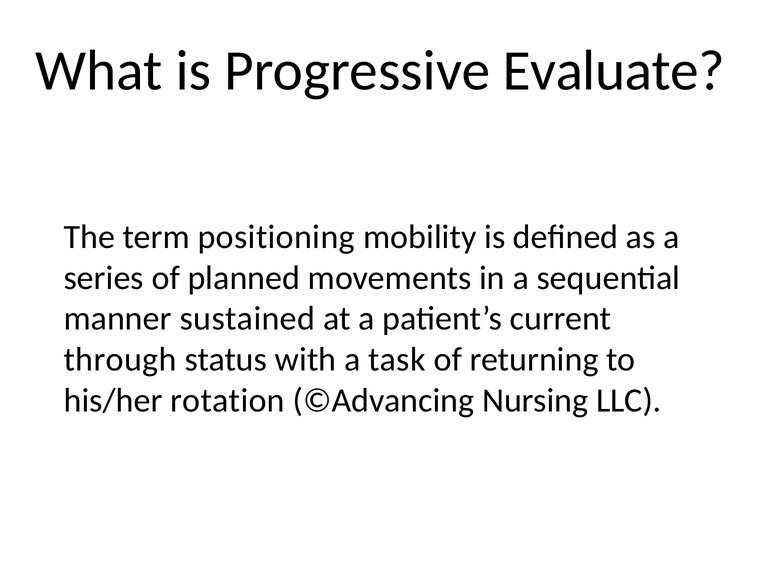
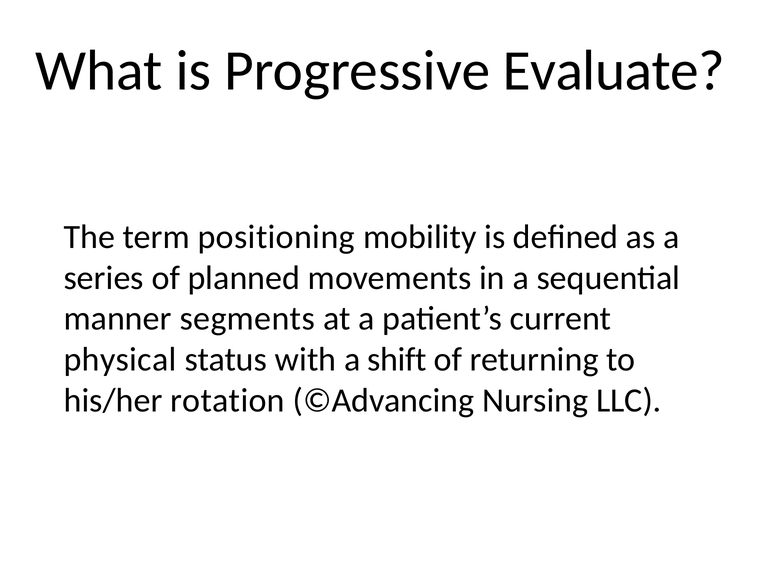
sustained: sustained -> segments (247, 319)
through: through -> physical (120, 360)
task: task -> shift (397, 360)
